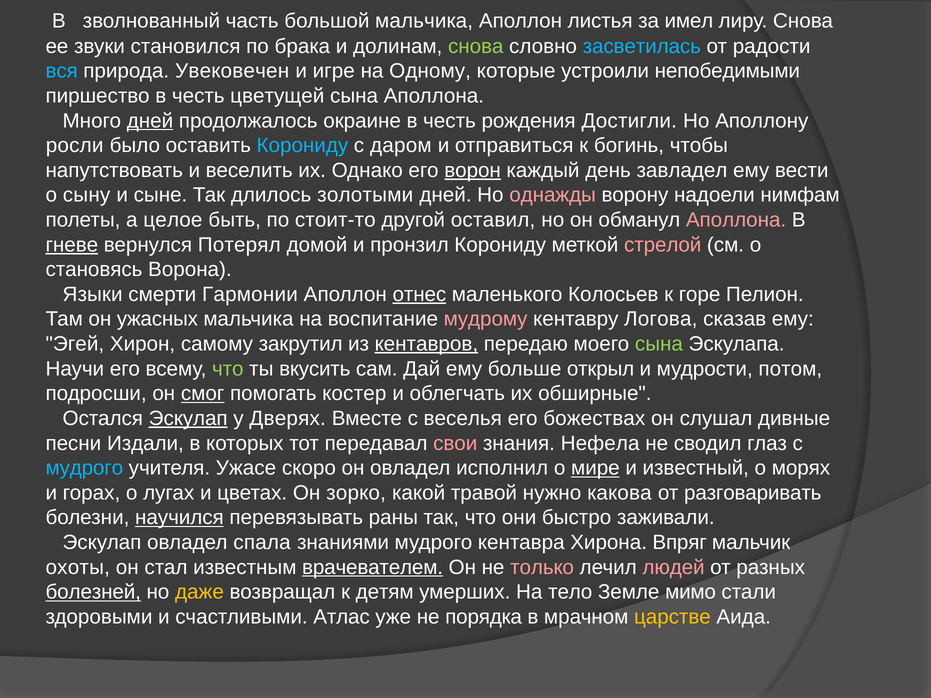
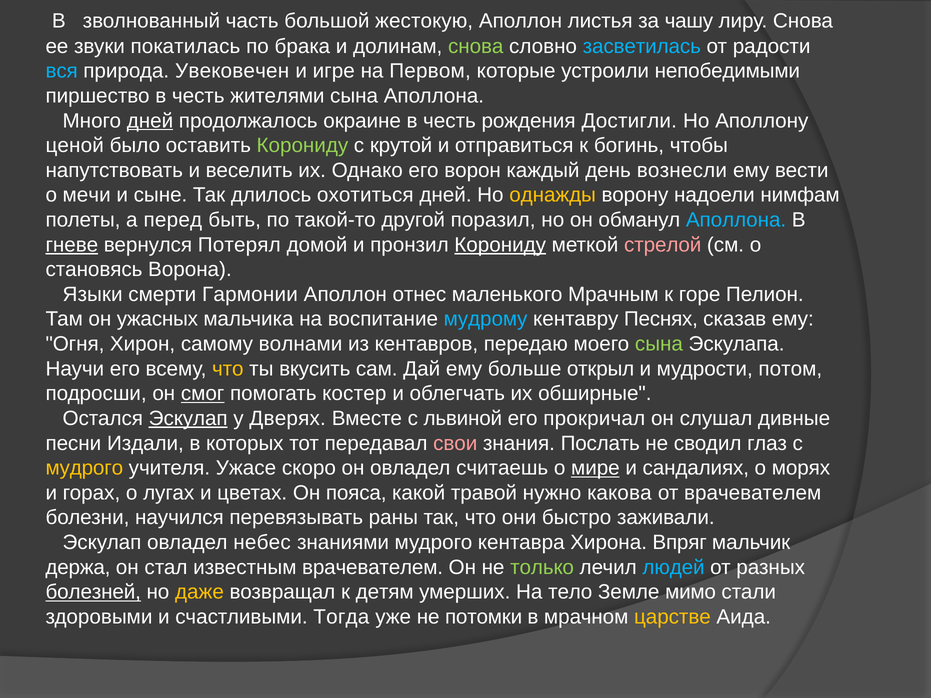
большой мальчика: мальчика -> жестокую (424, 21)
имел: имел -> чашу (689, 21)
становился: становился -> покатилась (185, 46)
Одному: Одному -> Первом (430, 71)
цветущей: цветущей -> жителями (277, 96)
росли: росли -> ценой (75, 146)
Корониду colour: light blue -> light green (302, 146)
даром: даром -> крутой (401, 146)
ворон underline: present -> none (473, 170)
завладел: завладел -> вознесли (682, 170)
сыну: сыну -> мечи (87, 195)
золотыми: золотыми -> охотиться (365, 195)
однажды colour: pink -> yellow (553, 195)
целое: целое -> перед (173, 220)
стоит-то: стоит-то -> такой-то (335, 220)
оставил: оставил -> поразил (493, 220)
Аполлона colour: pink -> light blue (736, 220)
Корониду underline: none -> present (500, 245)
отнес underline: present -> none (419, 294)
Колосьев: Колосьев -> Мрачным (613, 294)
мудрому colour: pink -> light blue (486, 319)
Логова: Логова -> Песнях (661, 319)
Эгей: Эгей -> Огня (75, 344)
закрутил: закрутил -> волнами (301, 344)
кентавров underline: present -> none (426, 344)
что colour: light green -> yellow (228, 369)
веселья: веселья -> львиной (463, 419)
божествах: божествах -> прокричал (594, 419)
Нефела: Нефела -> Послать (600, 443)
мудрого colour: light blue -> yellow (84, 468)
исполнил: исполнил -> считаешь (502, 468)
известный: известный -> сандалиях (696, 468)
зорко: зорко -> пояса (356, 493)
от разговаривать: разговаривать -> врачевателем (753, 493)
научился underline: present -> none (179, 518)
спала: спала -> небес (262, 543)
охоты: охоты -> держа (78, 567)
врачевателем underline: present -> none (373, 567)
только colour: pink -> light green (542, 567)
людей colour: pink -> light blue (674, 567)
Атлас: Атлас -> Тогда (341, 617)
порядка: порядка -> потомки (484, 617)
